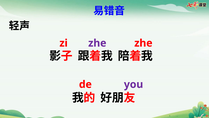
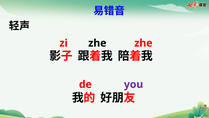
zhe colour: purple -> black (97, 43)
